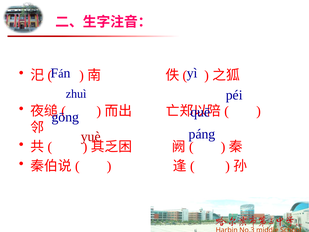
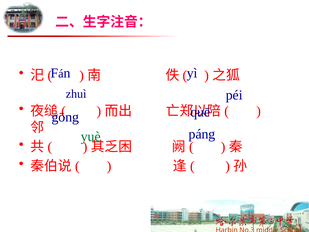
yuè colour: red -> green (91, 136)
